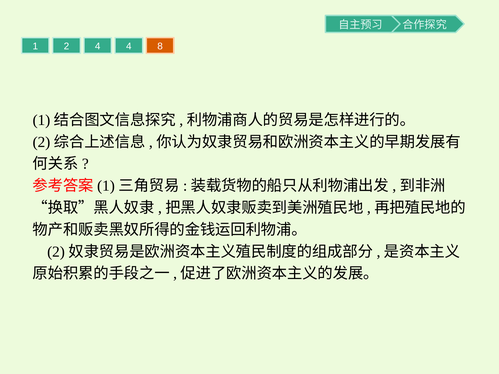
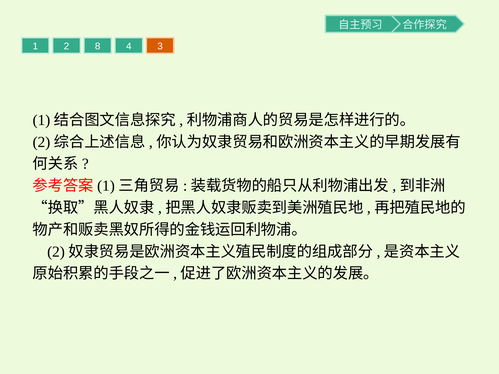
2 4: 4 -> 8 (98, 46)
8: 8 -> 3 (160, 46)
